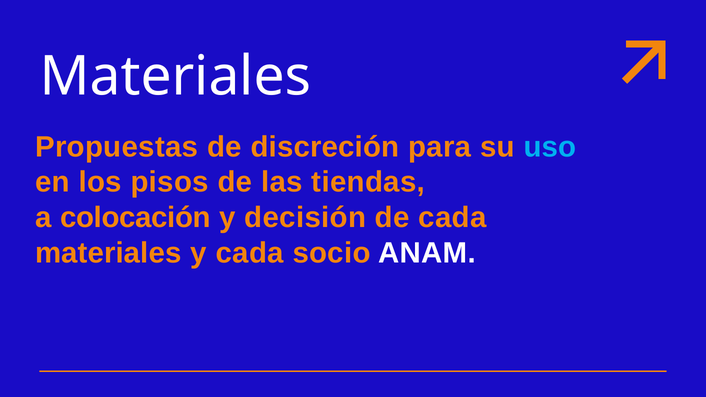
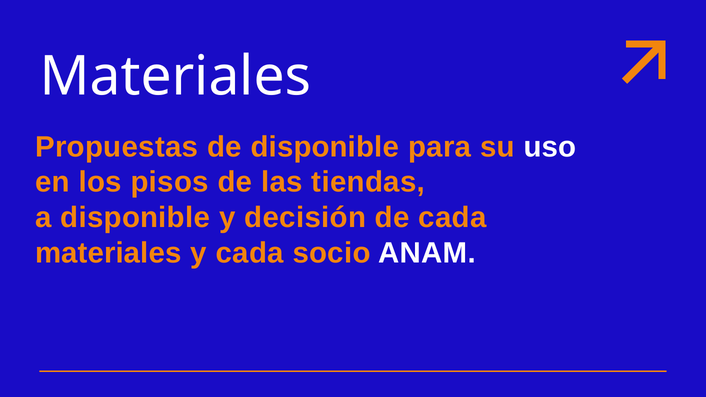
de discreción: discreción -> disponible (325, 147)
uso colour: light blue -> white (550, 147)
a colocación: colocación -> disponible (135, 218)
